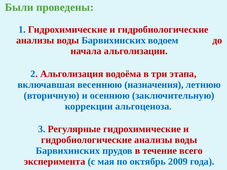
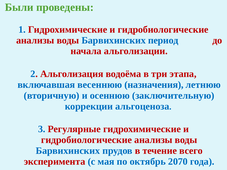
водоем: водоем -> период (163, 40)
2009: 2009 -> 2070 (178, 162)
